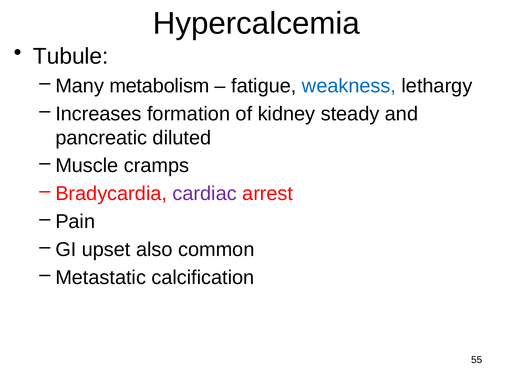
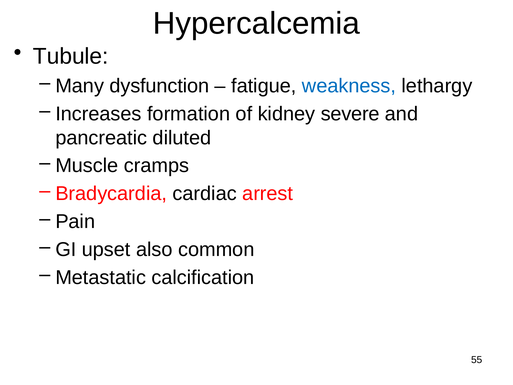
metabolism: metabolism -> dysfunction (159, 86)
steady: steady -> severe (350, 114)
cardiac colour: purple -> black (205, 194)
